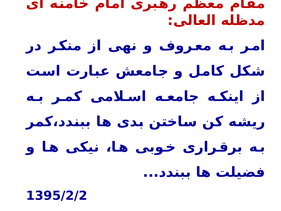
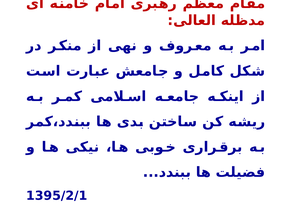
1395/2/2: 1395/2/2 -> 1395/2/1 (57, 195)
